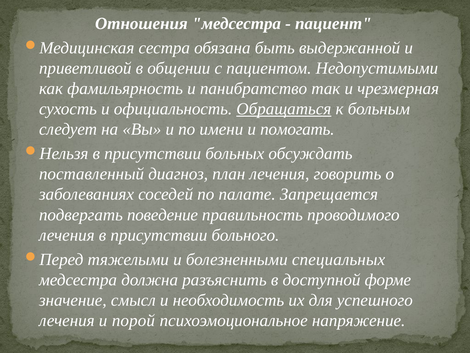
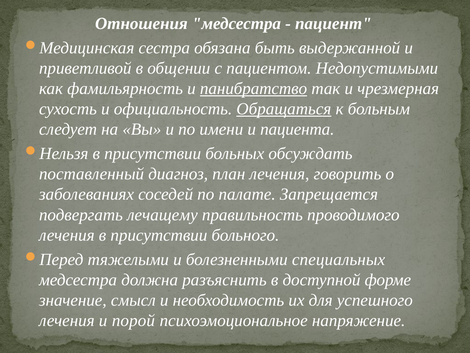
панибратство underline: none -> present (254, 88)
помогать: помогать -> пациента (297, 129)
поведение: поведение -> лечащему (162, 214)
